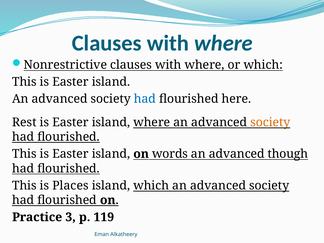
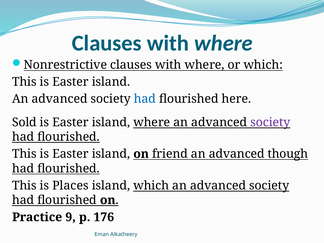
Rest: Rest -> Sold (24, 122)
society colour: orange -> purple (270, 122)
words: words -> friend (170, 154)
3: 3 -> 9 (71, 217)
119: 119 -> 176 (104, 217)
